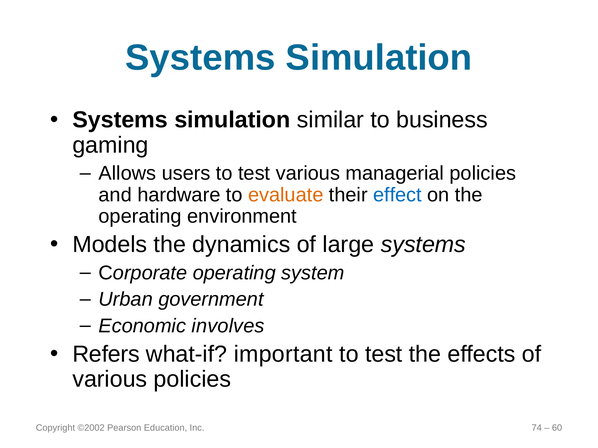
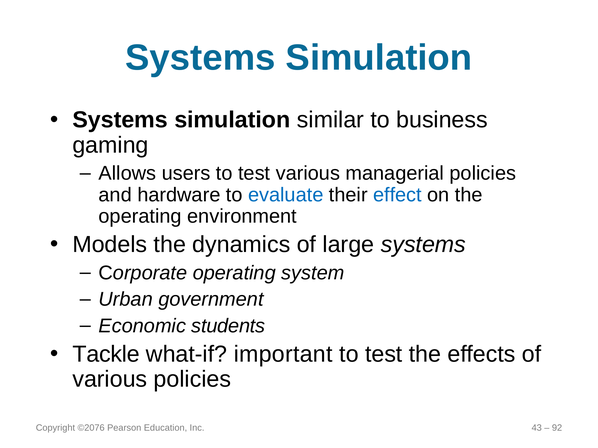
evaluate colour: orange -> blue (286, 195)
involves: involves -> students (228, 326)
Refers: Refers -> Tackle (106, 354)
©2002: ©2002 -> ©2076 (91, 428)
74: 74 -> 43 (537, 428)
60: 60 -> 92 (557, 428)
